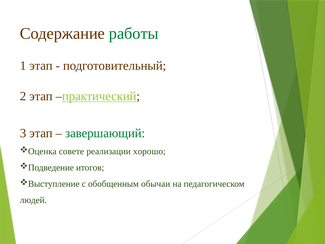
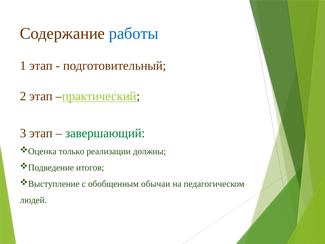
работы colour: green -> blue (134, 33)
совете: совете -> только (72, 151)
хорошо: хорошо -> должны (149, 151)
